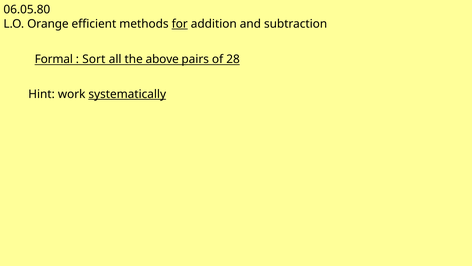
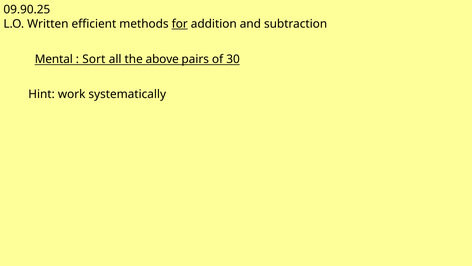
06.05.80: 06.05.80 -> 09.90.25 (27, 10)
Orange: Orange -> Written (48, 24)
Formal: Formal -> Mental (54, 59)
28: 28 -> 30 (233, 59)
systematically underline: present -> none (127, 94)
